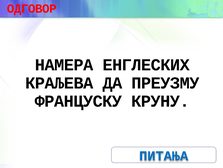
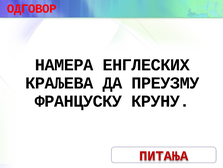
ПИТАЊА colour: blue -> red (164, 155)
